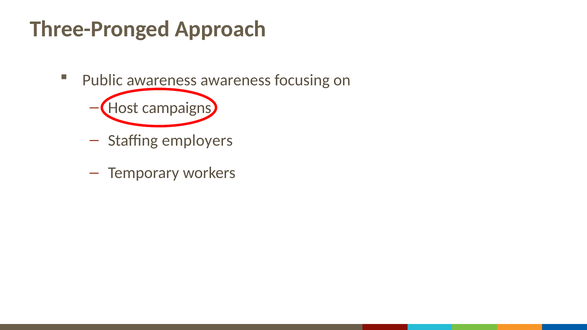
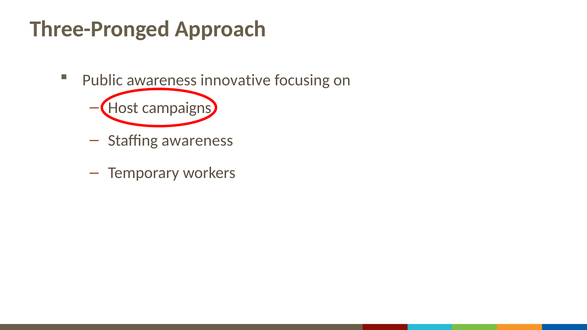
awareness: awareness -> innovative (236, 80)
Staffing employers: employers -> awareness (197, 140)
